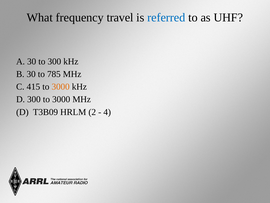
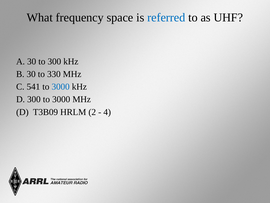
travel: travel -> space (120, 17)
785: 785 -> 330 (54, 74)
415: 415 -> 541 (33, 87)
3000 colour: orange -> blue (61, 87)
